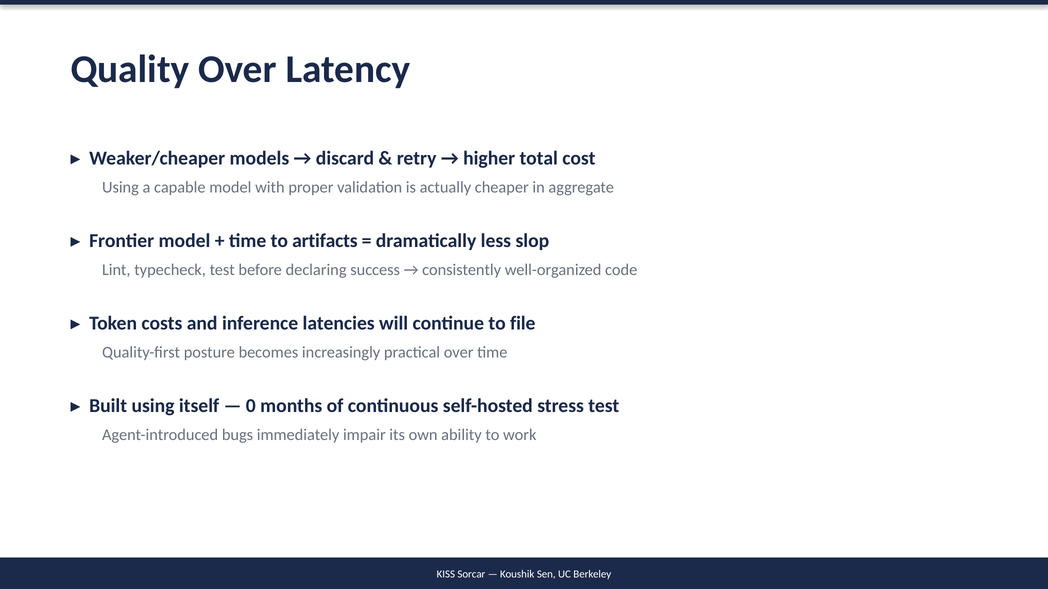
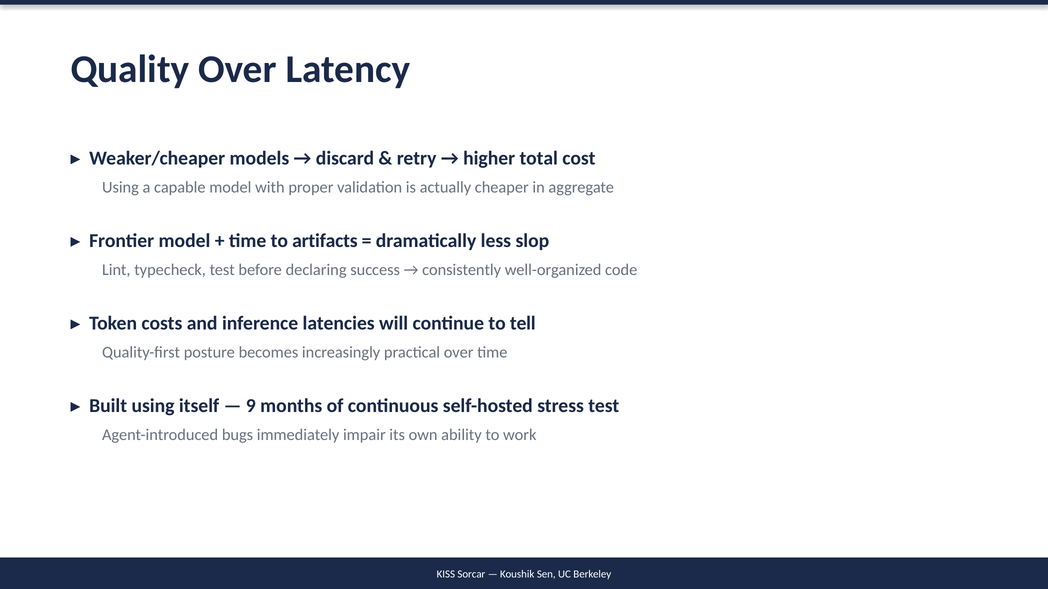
file: file -> tell (523, 324)
0: 0 -> 9 (251, 406)
